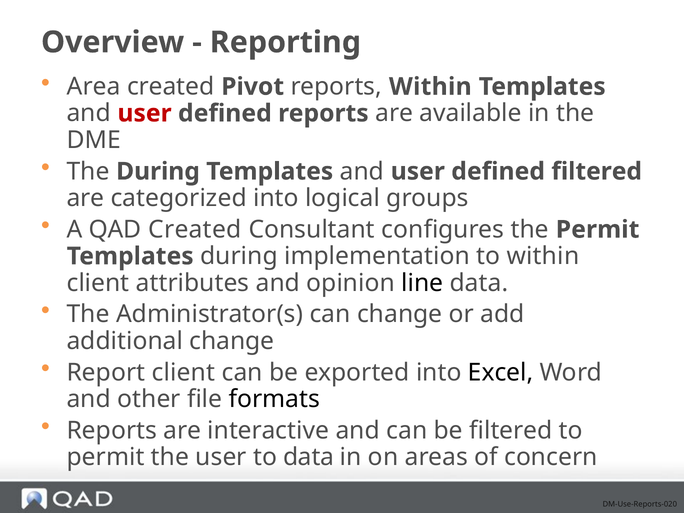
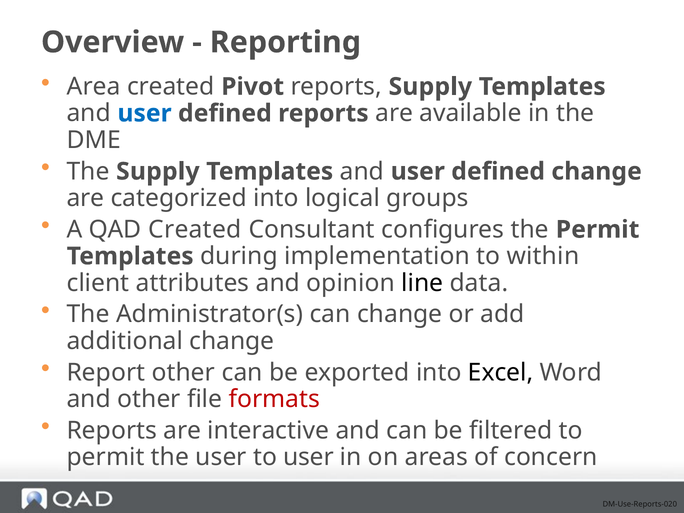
reports Within: Within -> Supply (430, 87)
user colour: red -> blue (145, 113)
The During: During -> Supply (158, 171)
defined filtered: filtered -> change (597, 171)
Report client: client -> other (183, 372)
formats colour: black -> red (274, 399)
to data: data -> user (309, 457)
